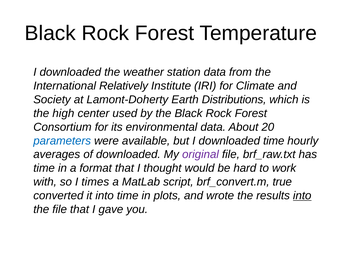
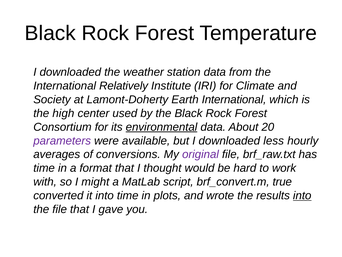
Earth Distributions: Distributions -> International (234, 99)
environmental underline: none -> present (162, 127)
parameters colour: blue -> purple (62, 140)
downloaded time: time -> less (274, 140)
of downloaded: downloaded -> conversions (128, 154)
times: times -> might (95, 181)
